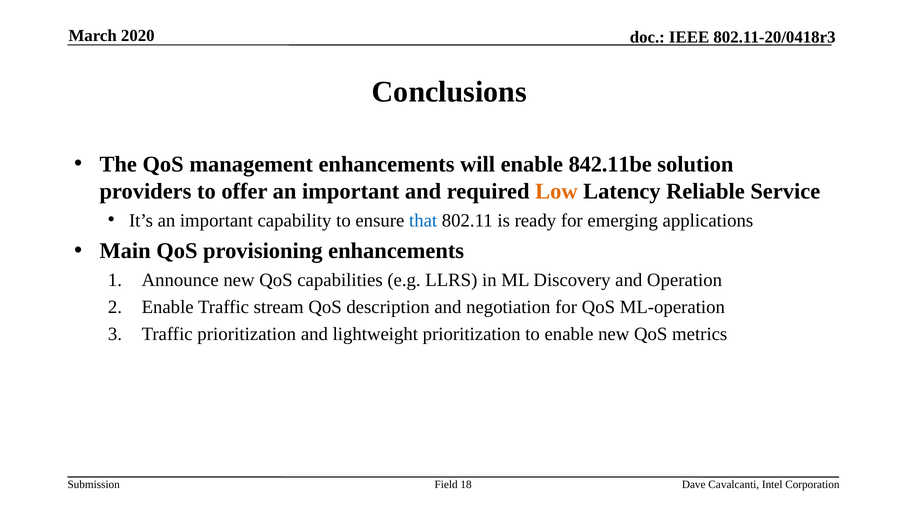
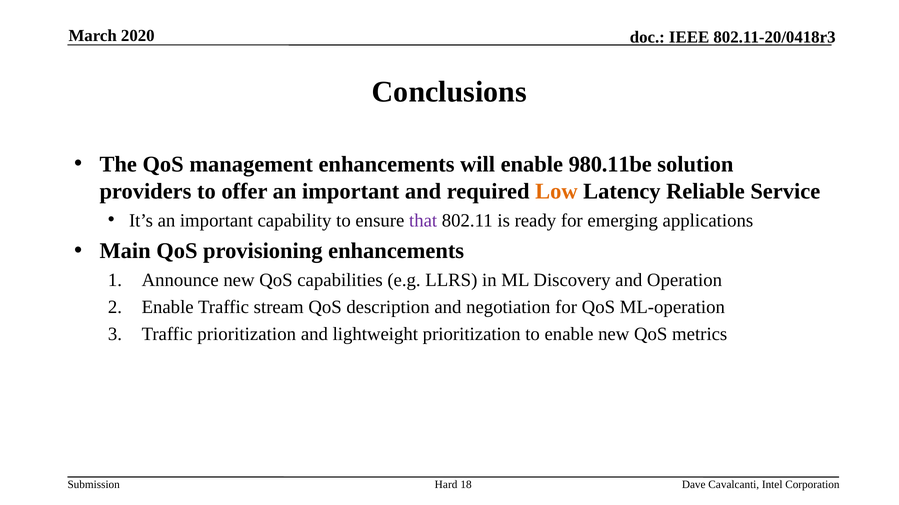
842.11be: 842.11be -> 980.11be (610, 165)
that colour: blue -> purple (423, 221)
Field: Field -> Hard (446, 485)
